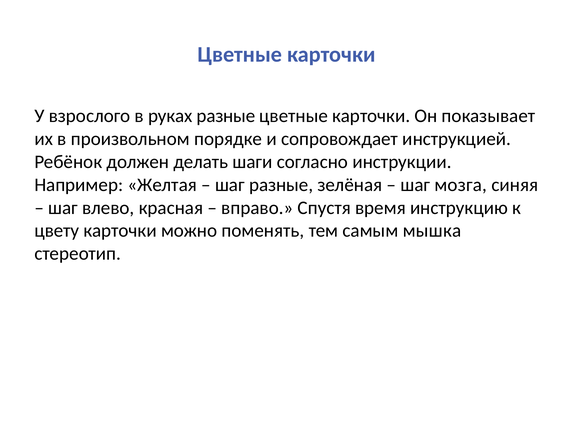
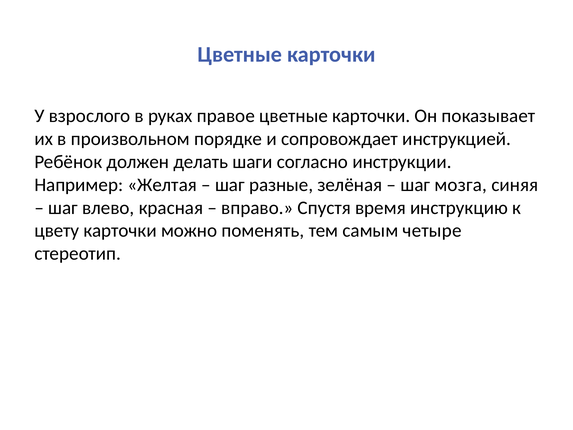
руках разные: разные -> правое (226, 116)
мышка: мышка -> четыре (432, 231)
